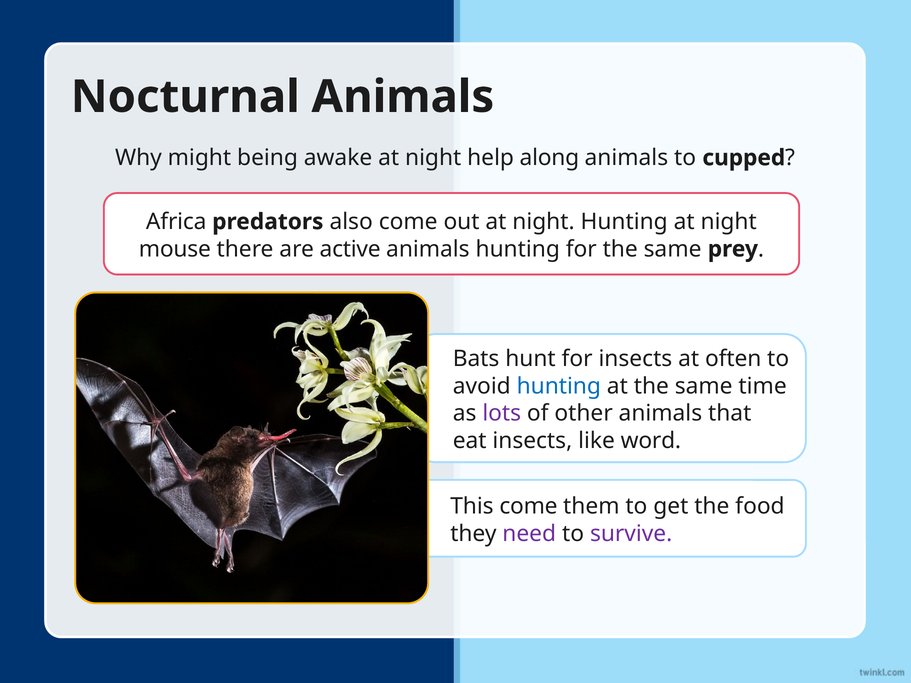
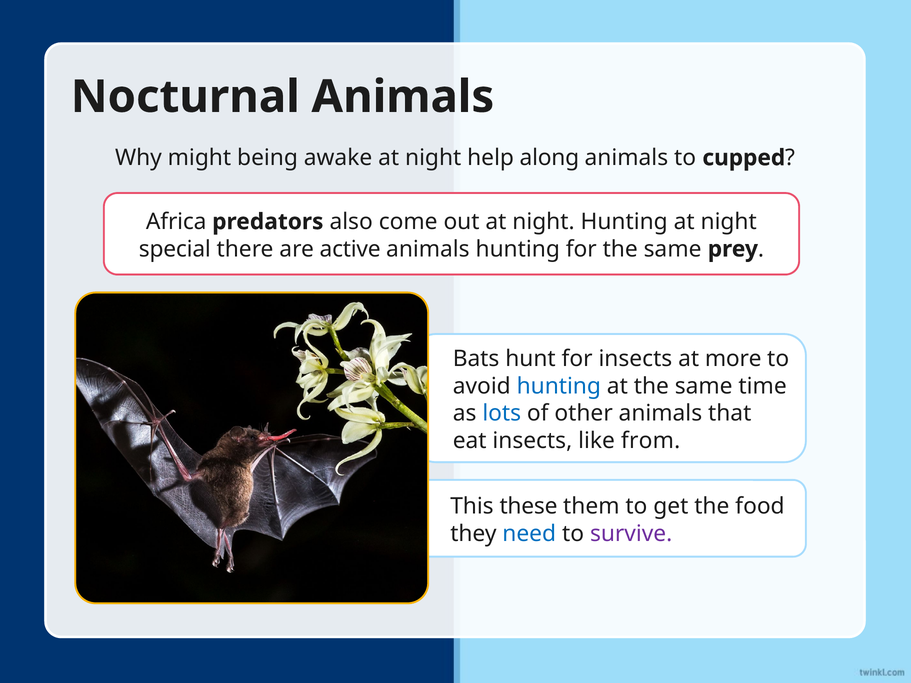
mouse: mouse -> special (175, 249)
often: often -> more (733, 359)
lots colour: purple -> blue (502, 413)
word: word -> from (651, 441)
This come: come -> these (528, 506)
need colour: purple -> blue (529, 534)
